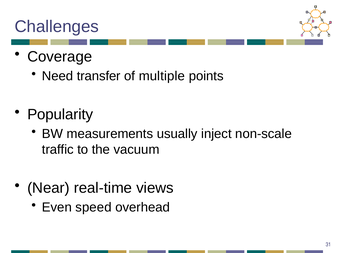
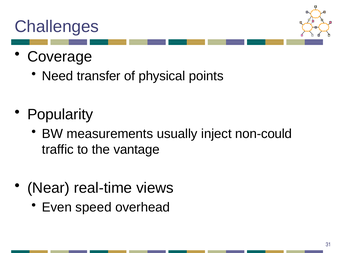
multiple: multiple -> physical (162, 76)
non-scale: non-scale -> non-could (264, 134)
vacuum: vacuum -> vantage (137, 149)
